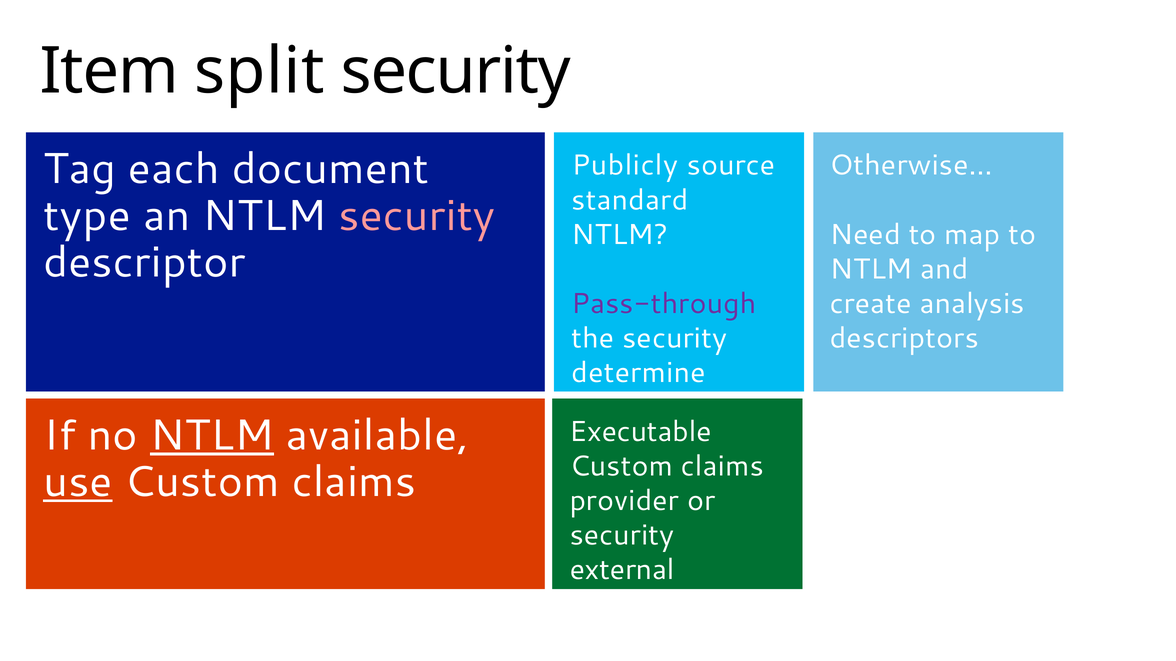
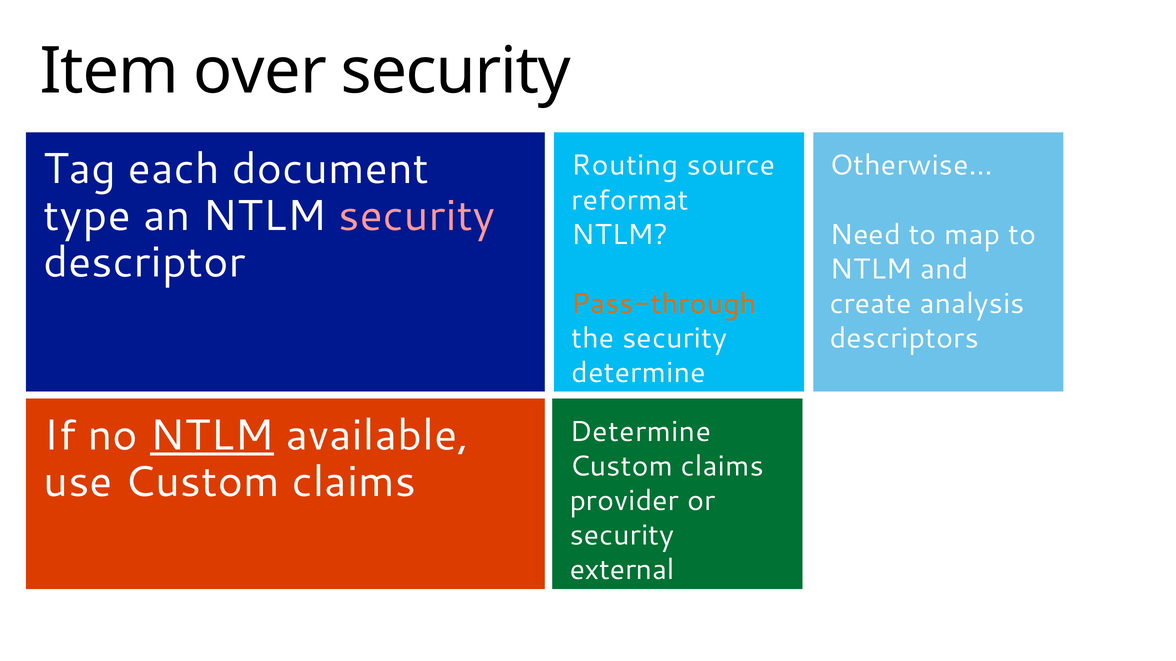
split: split -> over (260, 71)
Publicly: Publicly -> Routing (625, 166)
standard: standard -> reformat (630, 200)
Pass-through colour: purple -> orange (664, 304)
Executable: Executable -> Determine (640, 432)
use underline: present -> none (78, 482)
